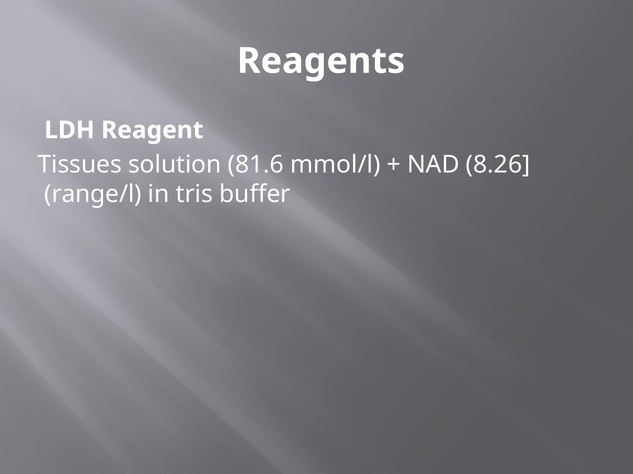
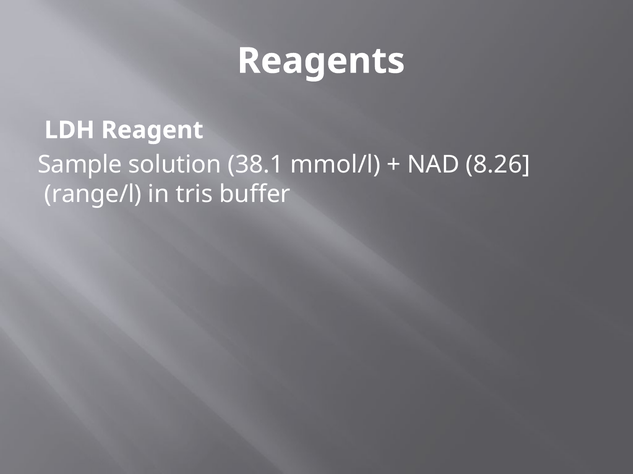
Tissues: Tissues -> Sample (80, 165)
81.6: 81.6 -> 38.1 (256, 165)
